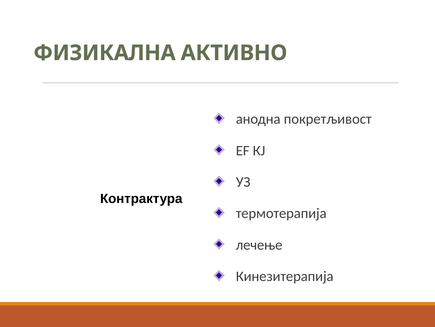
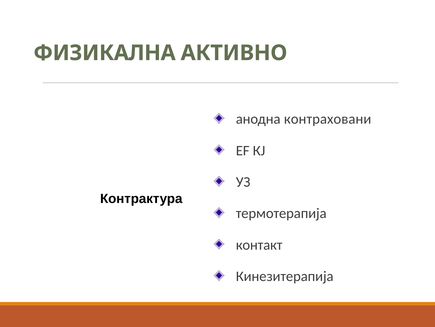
покретљивост: покретљивост -> контраховани (328, 119)
лечење: лечење -> контакт (259, 244)
